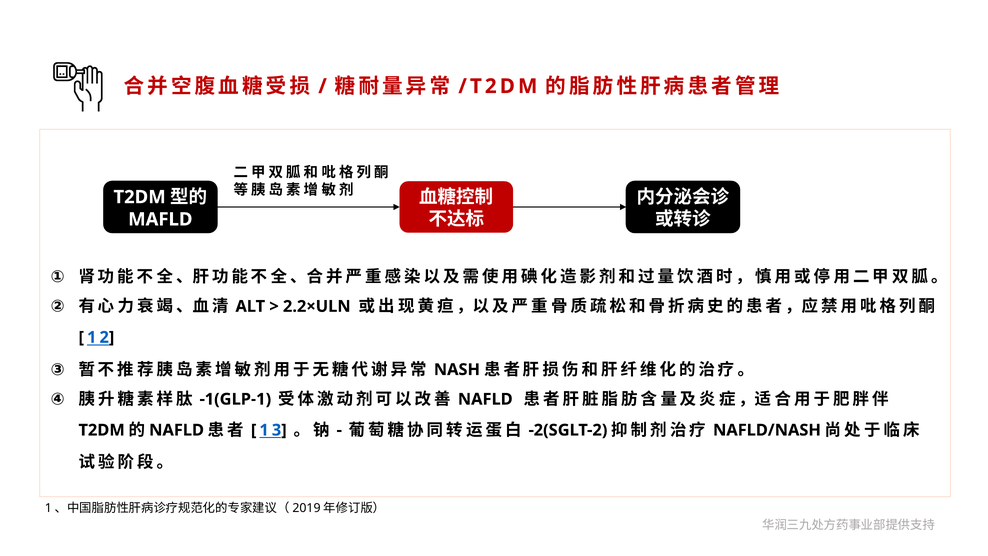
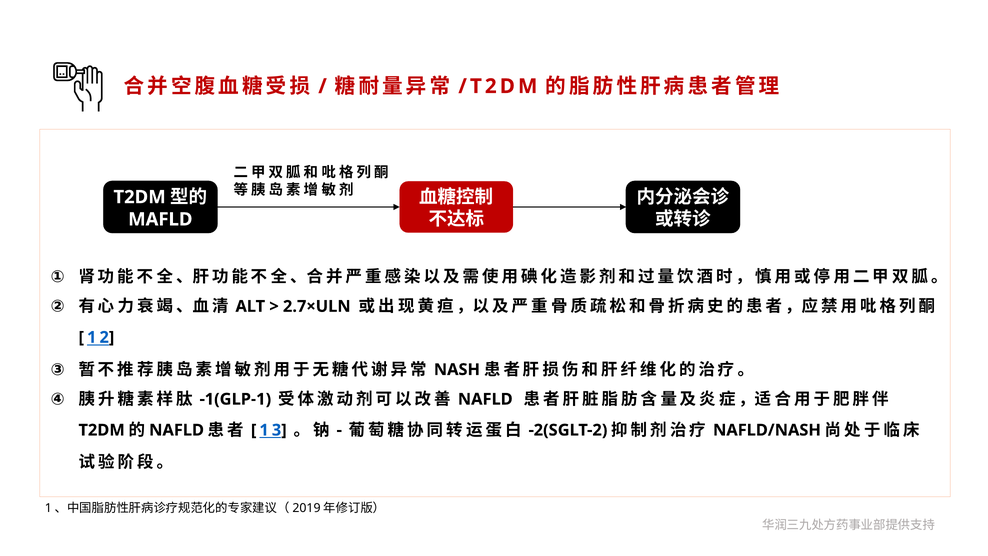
2.2×ULN: 2.2×ULN -> 2.7×ULN (317, 306)
